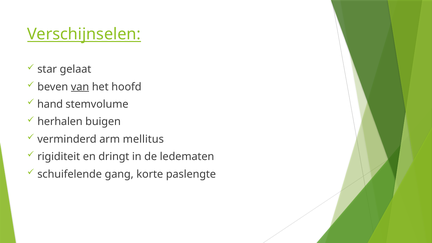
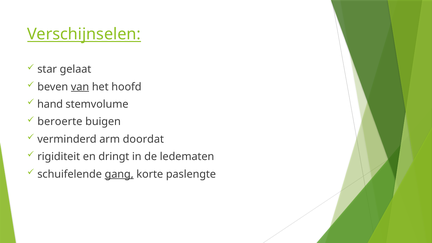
herhalen: herhalen -> beroerte (60, 122)
mellitus: mellitus -> doordat (143, 139)
gang underline: none -> present (119, 174)
